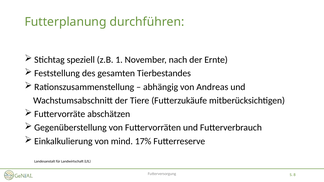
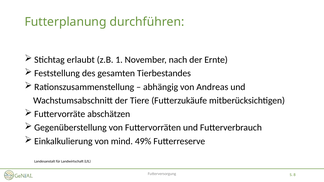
speziell: speziell -> erlaubt (81, 60)
17%: 17% -> 49% (143, 141)
